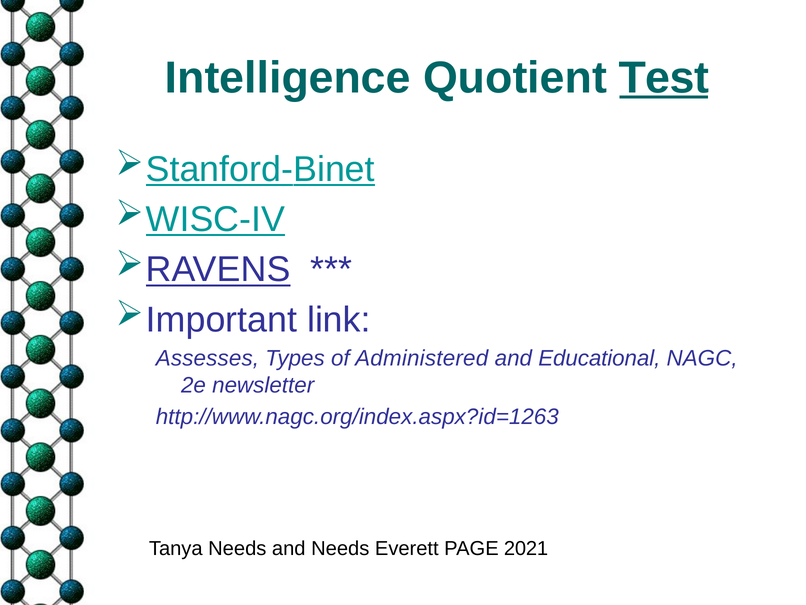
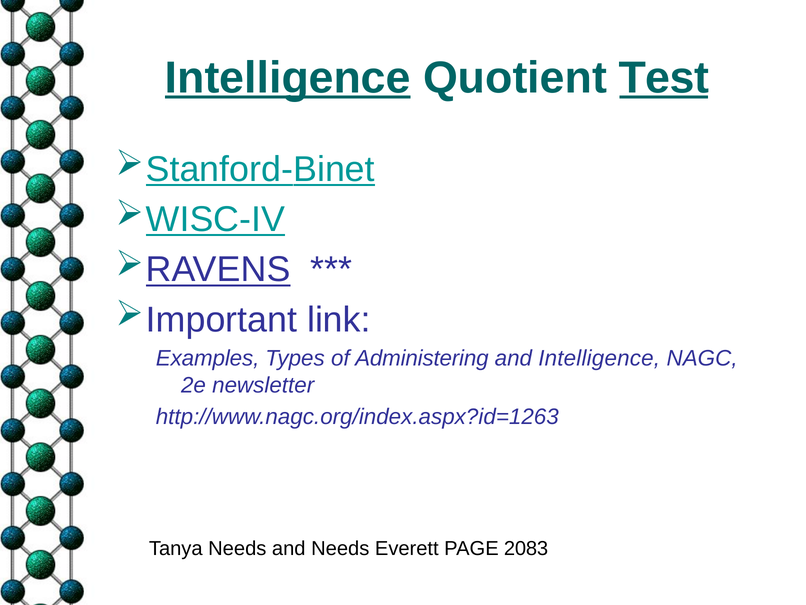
Intelligence underline: none -> present (288, 78)
Assesses: Assesses -> Examples (208, 358)
Administered: Administered -> Administering (422, 358)
and Educational: Educational -> Intelligence (599, 358)
2021: 2021 -> 2083 (526, 548)
